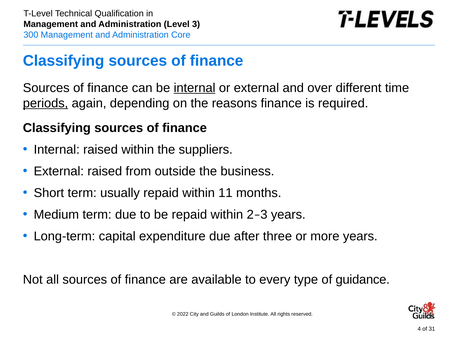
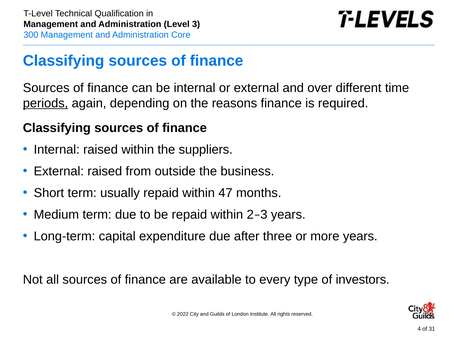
internal underline: present -> none (195, 88)
11: 11 -> 47 (225, 193)
guidance: guidance -> investors (363, 279)
